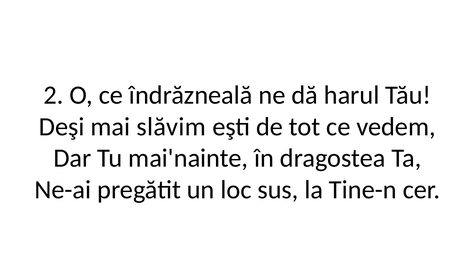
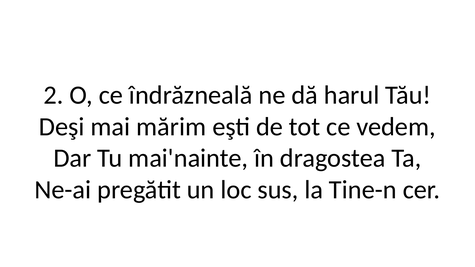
slăvim: slăvim -> mărim (171, 127)
